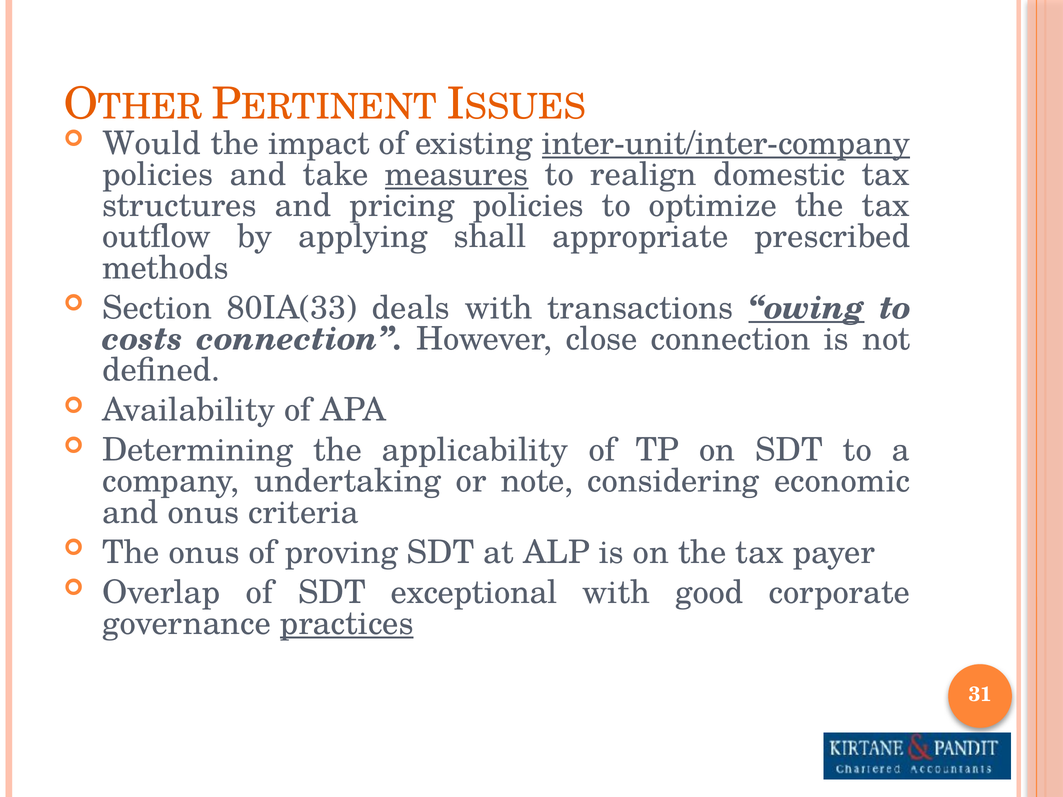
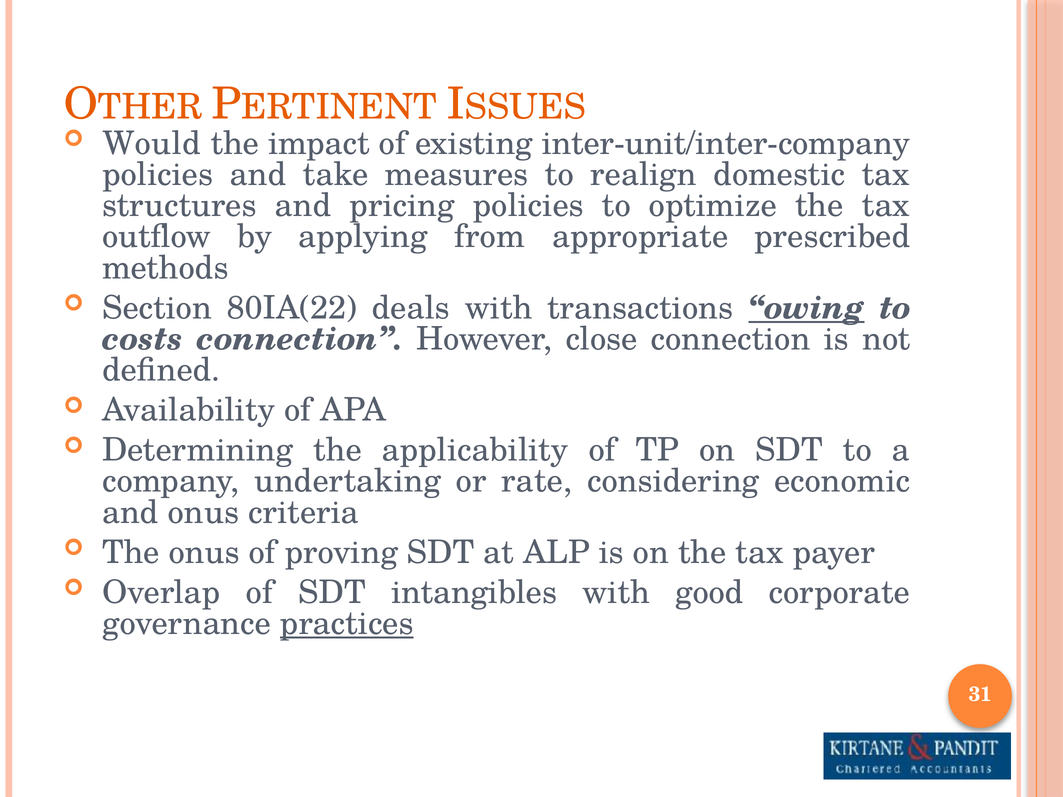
inter-unit/inter-company underline: present -> none (726, 143)
measures underline: present -> none (457, 175)
shall: shall -> from (490, 237)
80IA(33: 80IA(33 -> 80IA(22 (292, 308)
note: note -> rate (537, 481)
exceptional: exceptional -> intangibles (474, 593)
